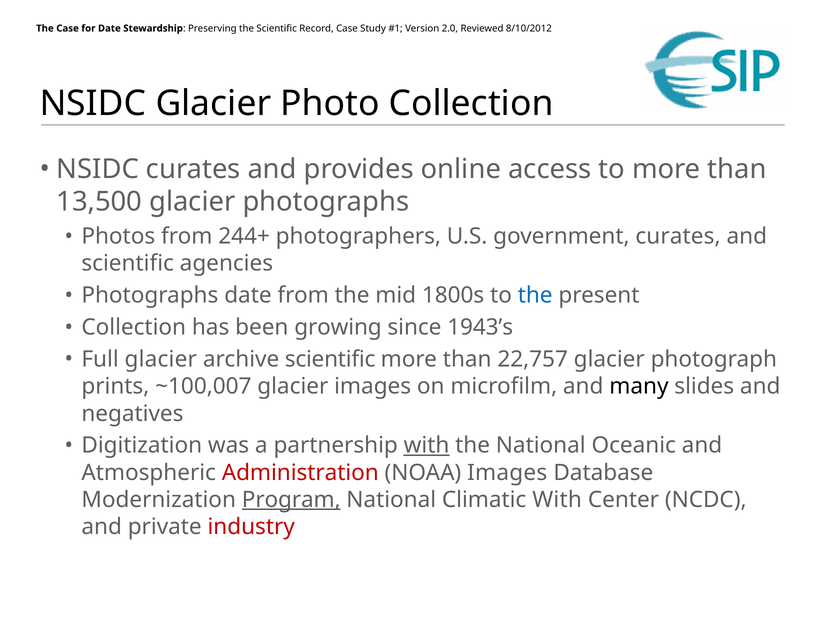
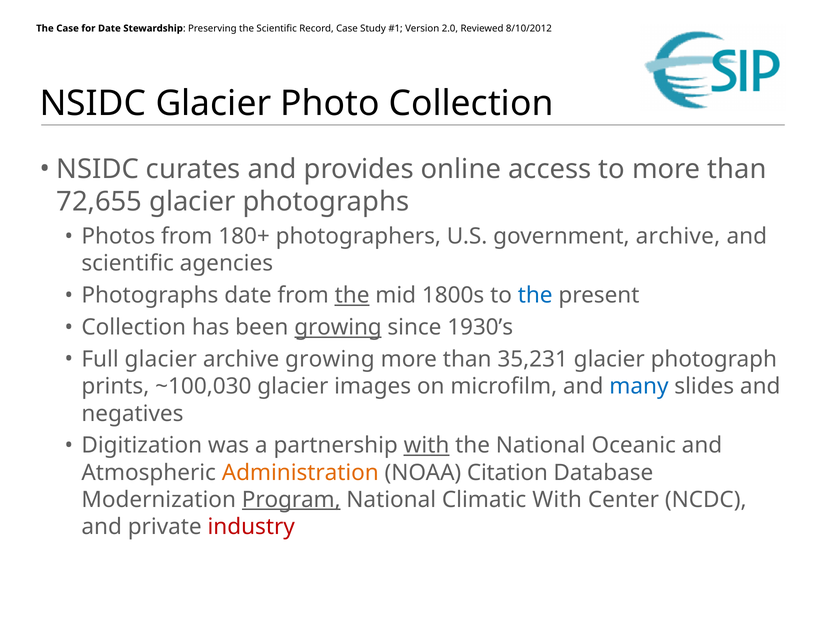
13,500: 13,500 -> 72,655 (99, 202)
244+: 244+ -> 180+ (244, 237)
government curates: curates -> archive (678, 237)
the underline: none -> present (352, 296)
growing underline: none -> present (338, 328)
1943’s: 1943’s -> 1930’s (480, 328)
archive scientific: scientific -> growing (330, 360)
22,757: 22,757 -> 35,231 (533, 360)
~100,007: ~100,007 -> ~100,030 (203, 387)
many colour: black -> blue (639, 387)
Administration colour: red -> orange (300, 473)
NOAA Images: Images -> Citation (507, 473)
